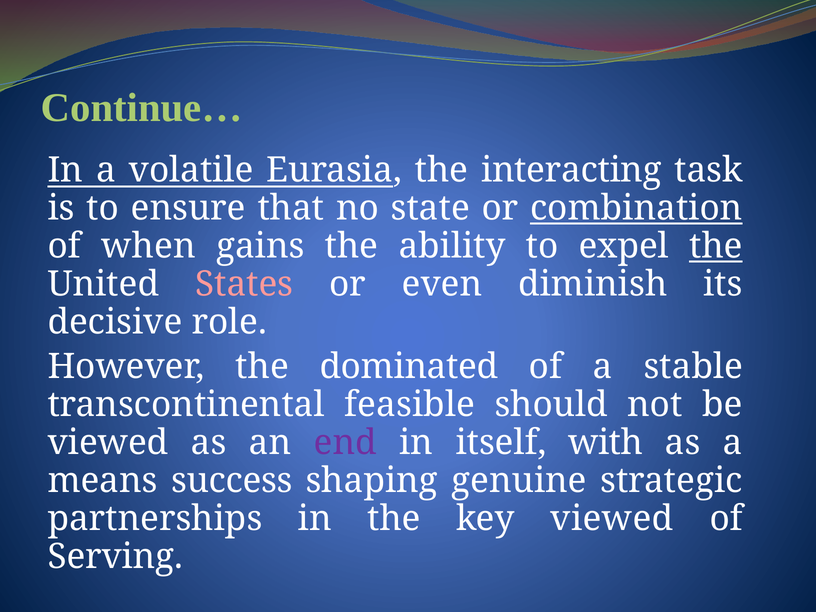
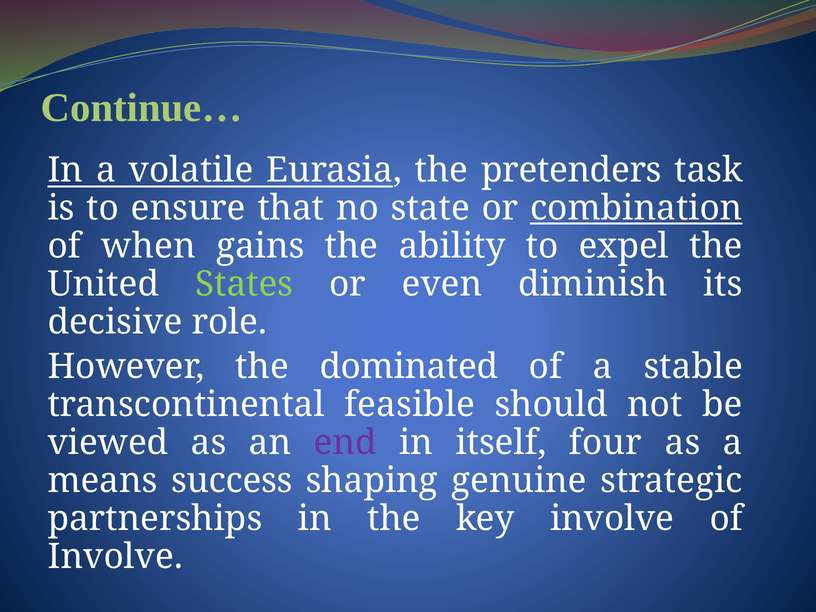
interacting: interacting -> pretenders (571, 170)
the underline: present -> none (716, 246)
States colour: pink -> light green (244, 284)
with: with -> four (605, 443)
key viewed: viewed -> involve (612, 519)
Serving: Serving -> Involve (115, 557)
